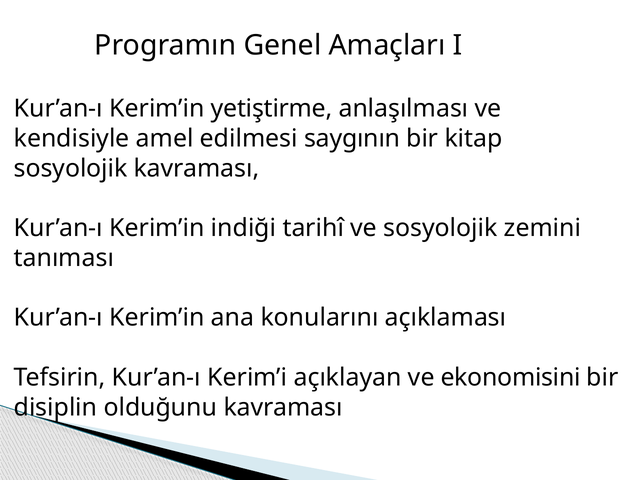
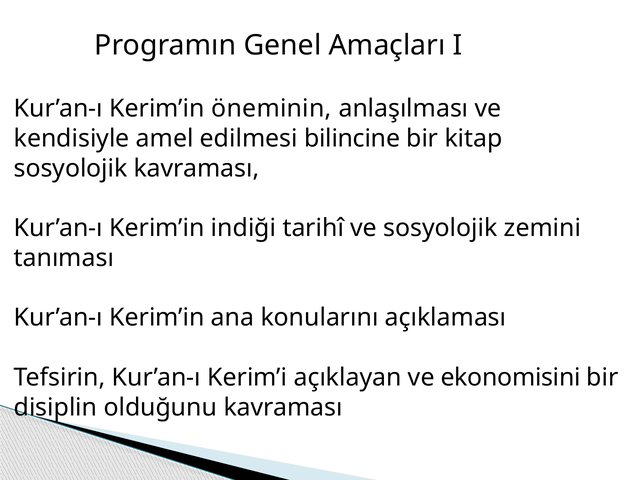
yetiştirme: yetiştirme -> öneminin (271, 109)
saygının: saygının -> bilincine (352, 138)
